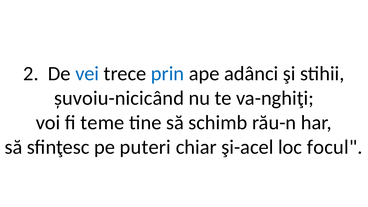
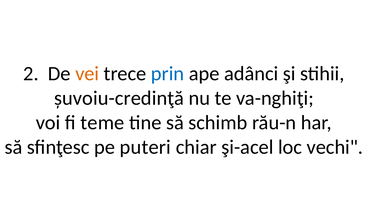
vei colour: blue -> orange (87, 74)
șuvoiu-nicicând: șuvoiu-nicicând -> șuvoiu-credinţă (119, 98)
focul: focul -> vechi (335, 147)
